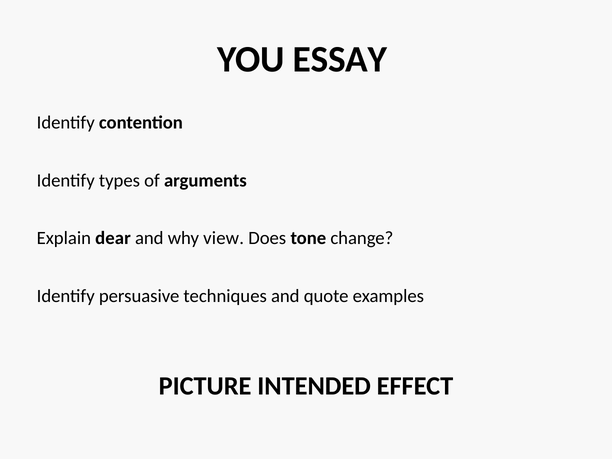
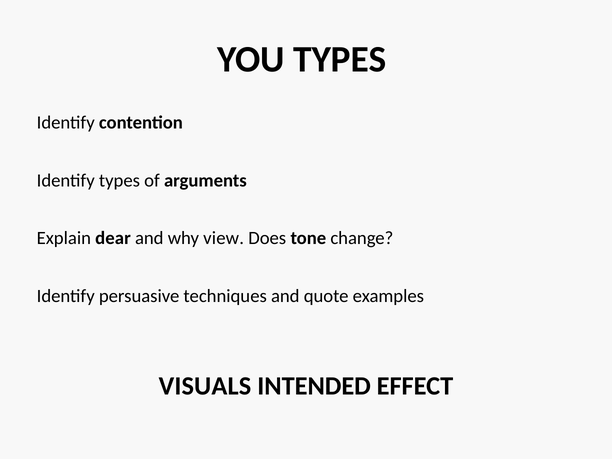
YOU ESSAY: ESSAY -> TYPES (340, 59)
PICTURE: PICTURE -> VISUALS (205, 386)
